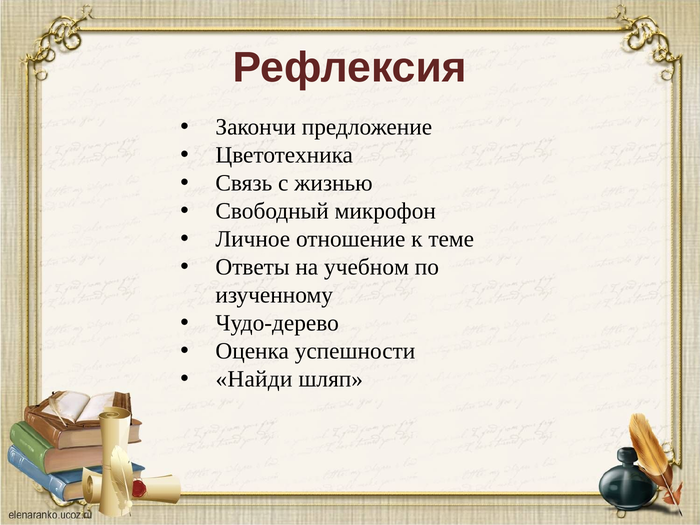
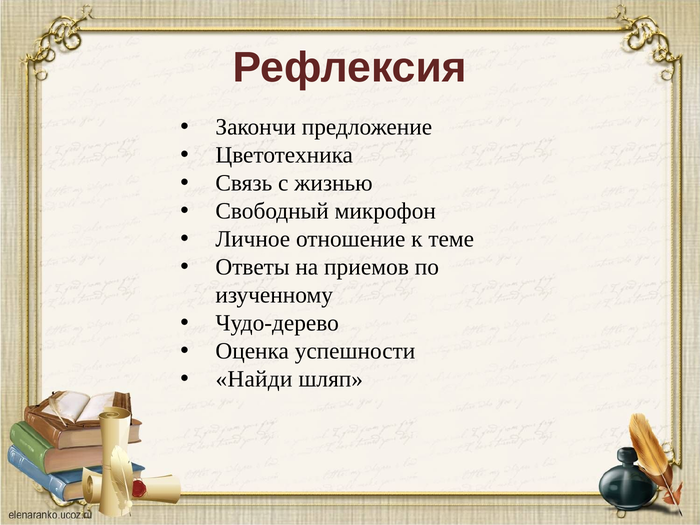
учебном: учебном -> приемов (366, 267)
